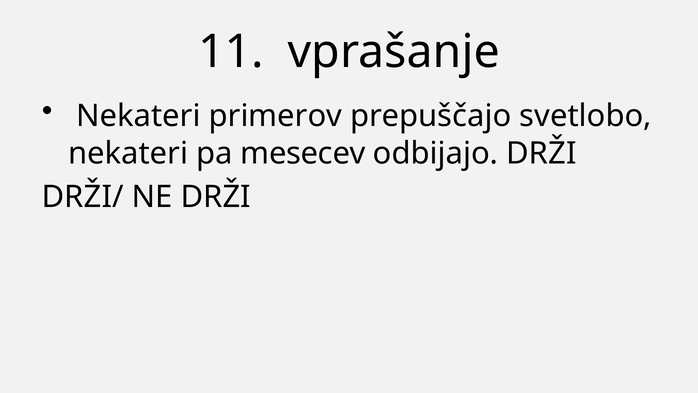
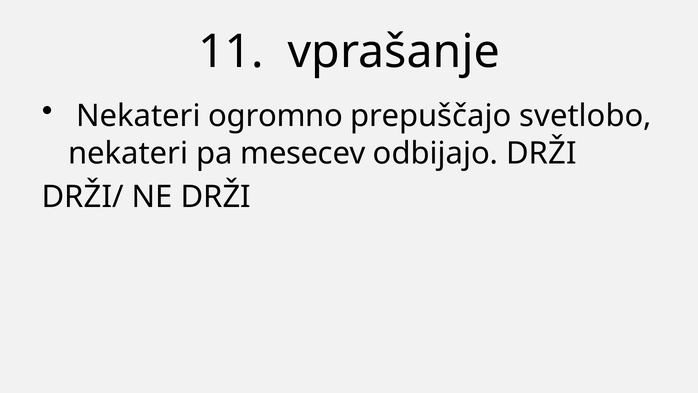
primerov: primerov -> ogromno (276, 116)
